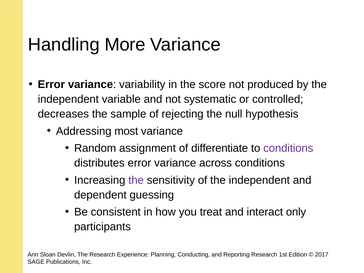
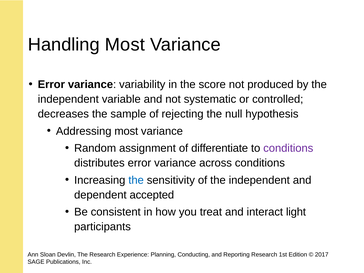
Handling More: More -> Most (125, 45)
the colour: purple -> blue (136, 180)
guessing: guessing -> accepted (152, 195)
only: only -> light (296, 212)
